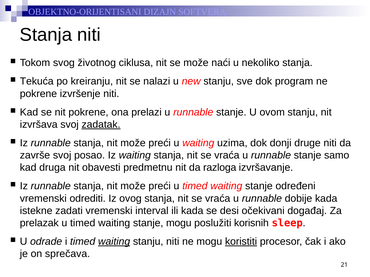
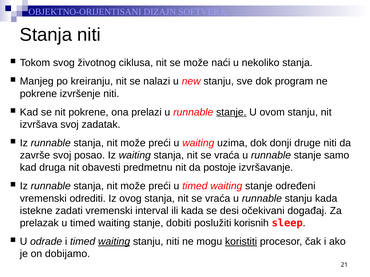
Tekuća: Tekuća -> Manjeg (37, 81)
stanje underline: none -> present (231, 112)
zadatak underline: present -> none (101, 125)
razloga: razloga -> postoje (220, 168)
runnable dobije: dobije -> stanju (298, 199)
stanje mogu: mogu -> dobiti (179, 223)
sprečava: sprečava -> dobijamo (68, 254)
